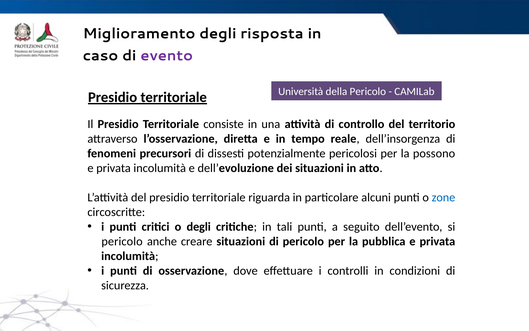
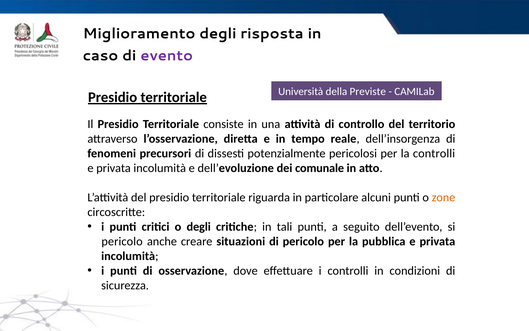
della Pericolo: Pericolo -> Previste (368, 92)
la possono: possono -> controlli (434, 153)
dei situazioni: situazioni -> comunale (320, 168)
zone colour: blue -> orange (443, 197)
